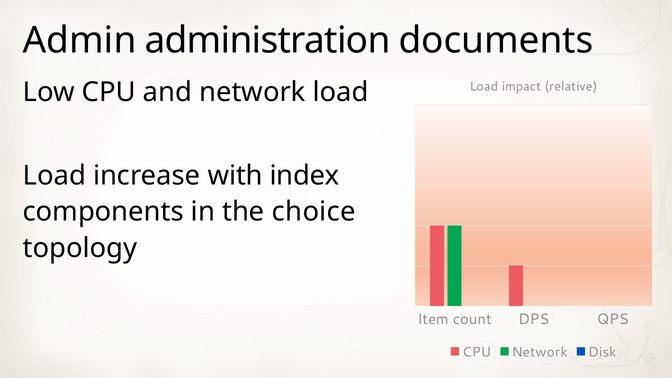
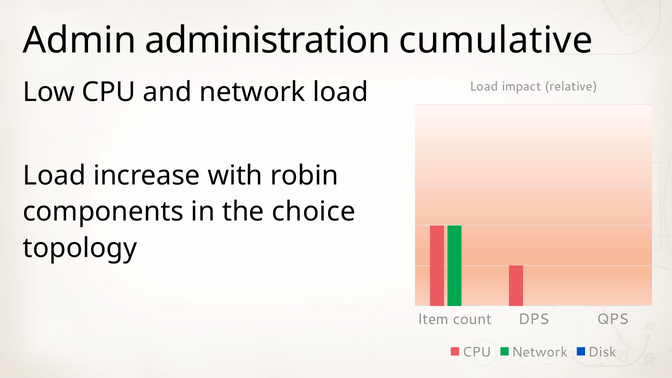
documents: documents -> cumulative (496, 41)
index: index -> robin (304, 176)
